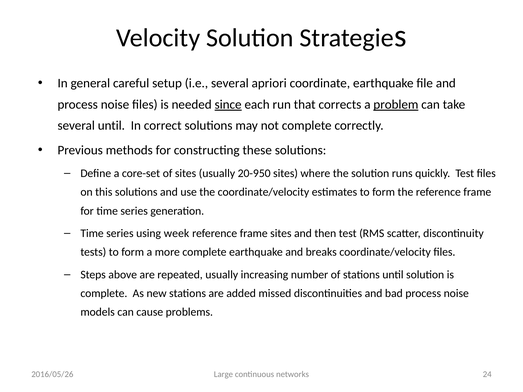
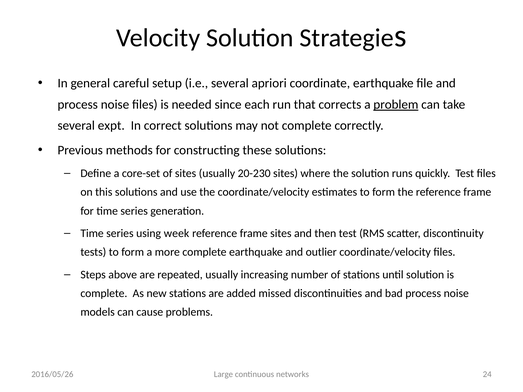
since underline: present -> none (228, 105)
several until: until -> expt (111, 126)
20-950: 20-950 -> 20-230 (254, 173)
breaks: breaks -> outlier (321, 252)
